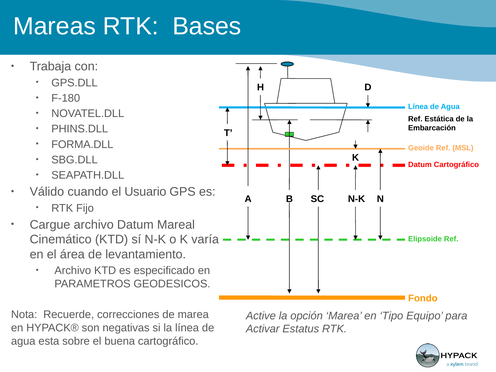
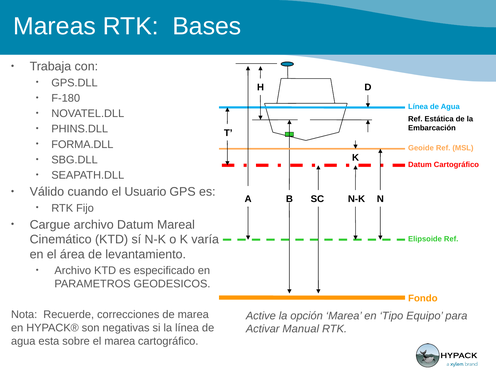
Estatus: Estatus -> Manual (301, 329)
el buena: buena -> marea (120, 341)
